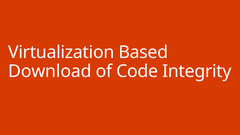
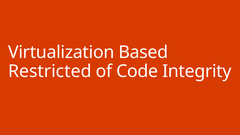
Download: Download -> Restricted (50, 71)
